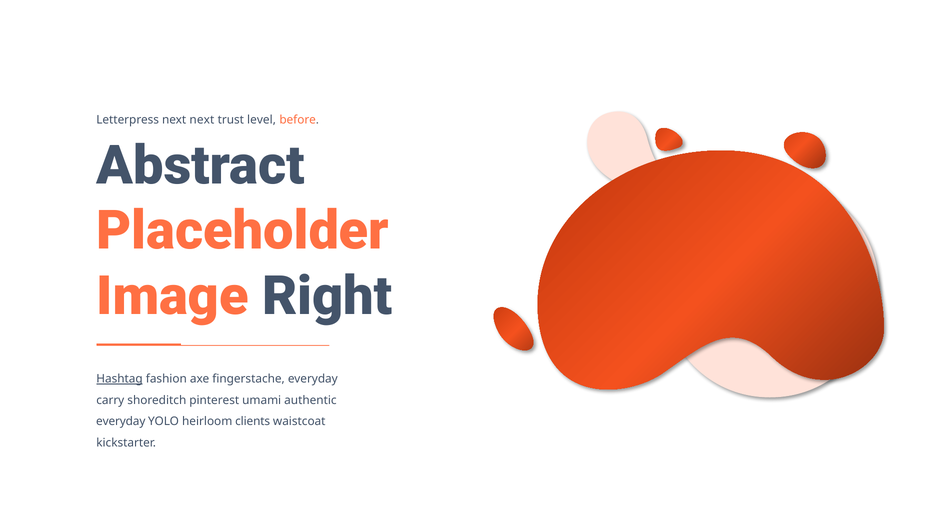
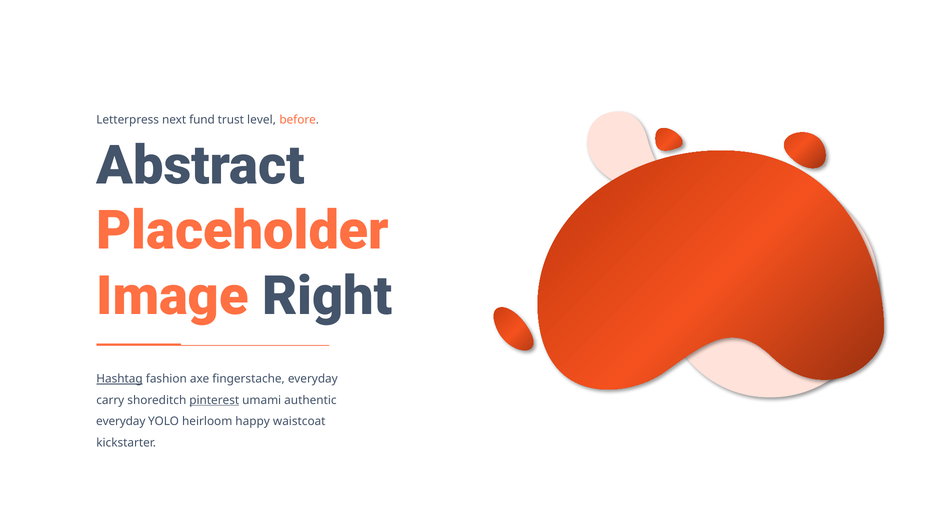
next next: next -> fund (202, 120)
pinterest underline: none -> present (214, 400)
clients: clients -> happy (253, 422)
